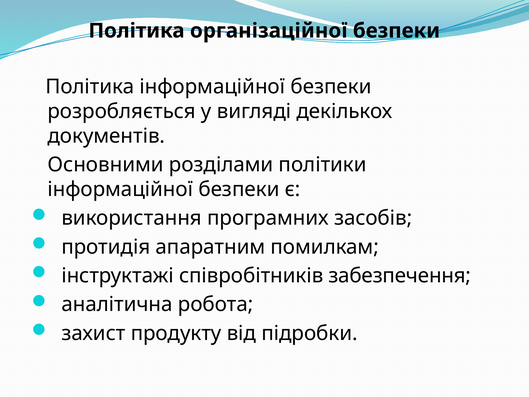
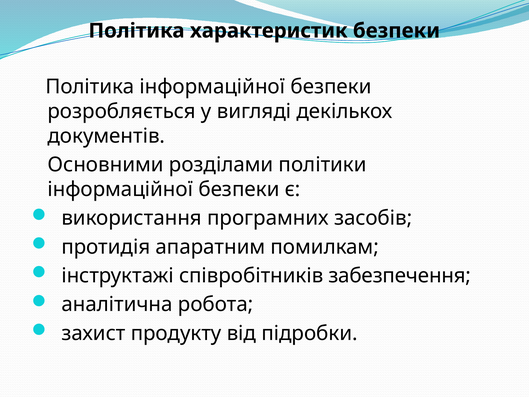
організаційної: організаційної -> характеристик (269, 31)
